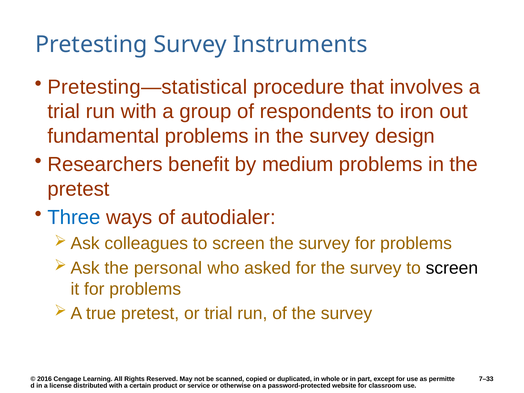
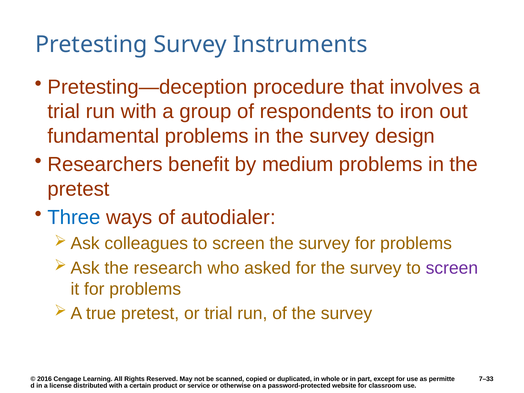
Pretesting—statistical: Pretesting—statistical -> Pretesting—deception (147, 87)
personal: personal -> research (168, 268)
screen colour: black -> purple (452, 268)
